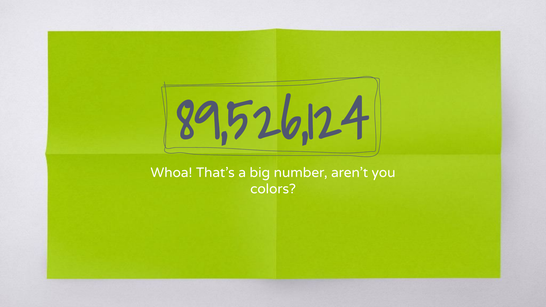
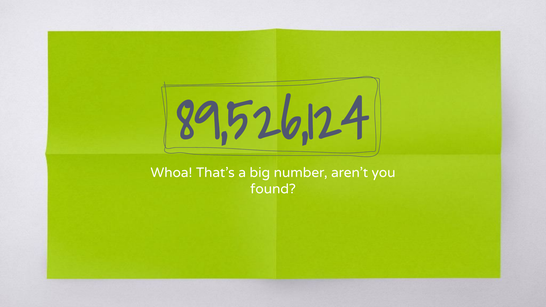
colors: colors -> found (273, 189)
